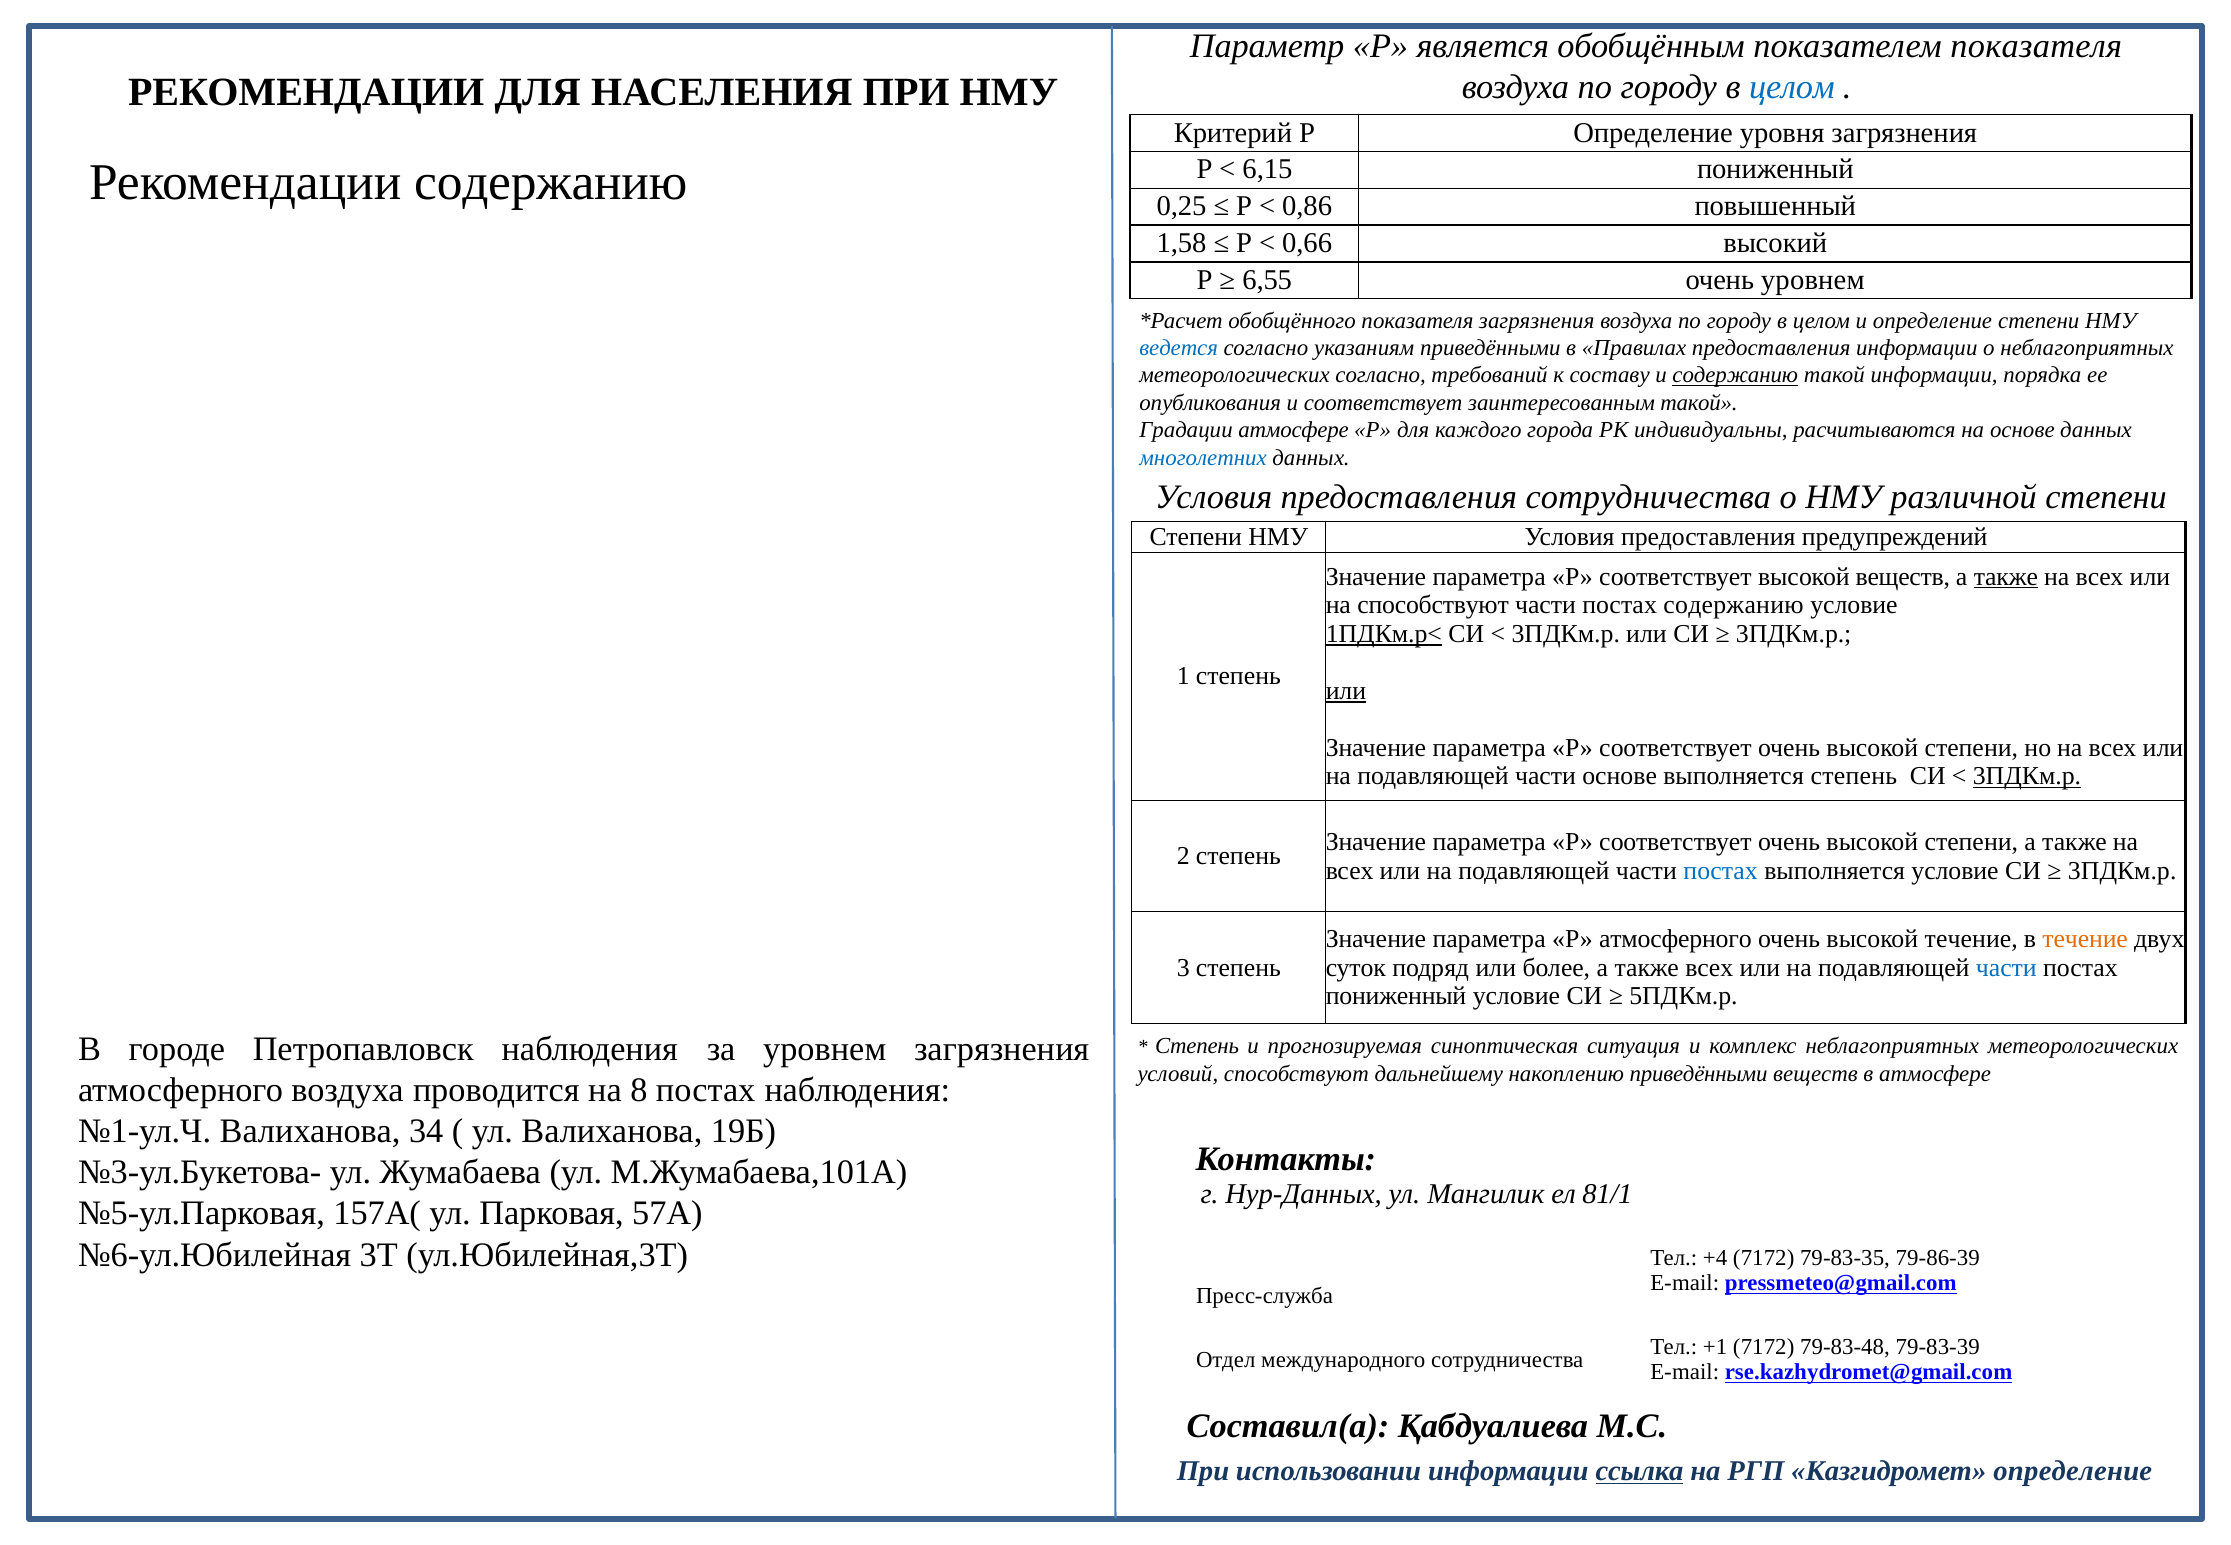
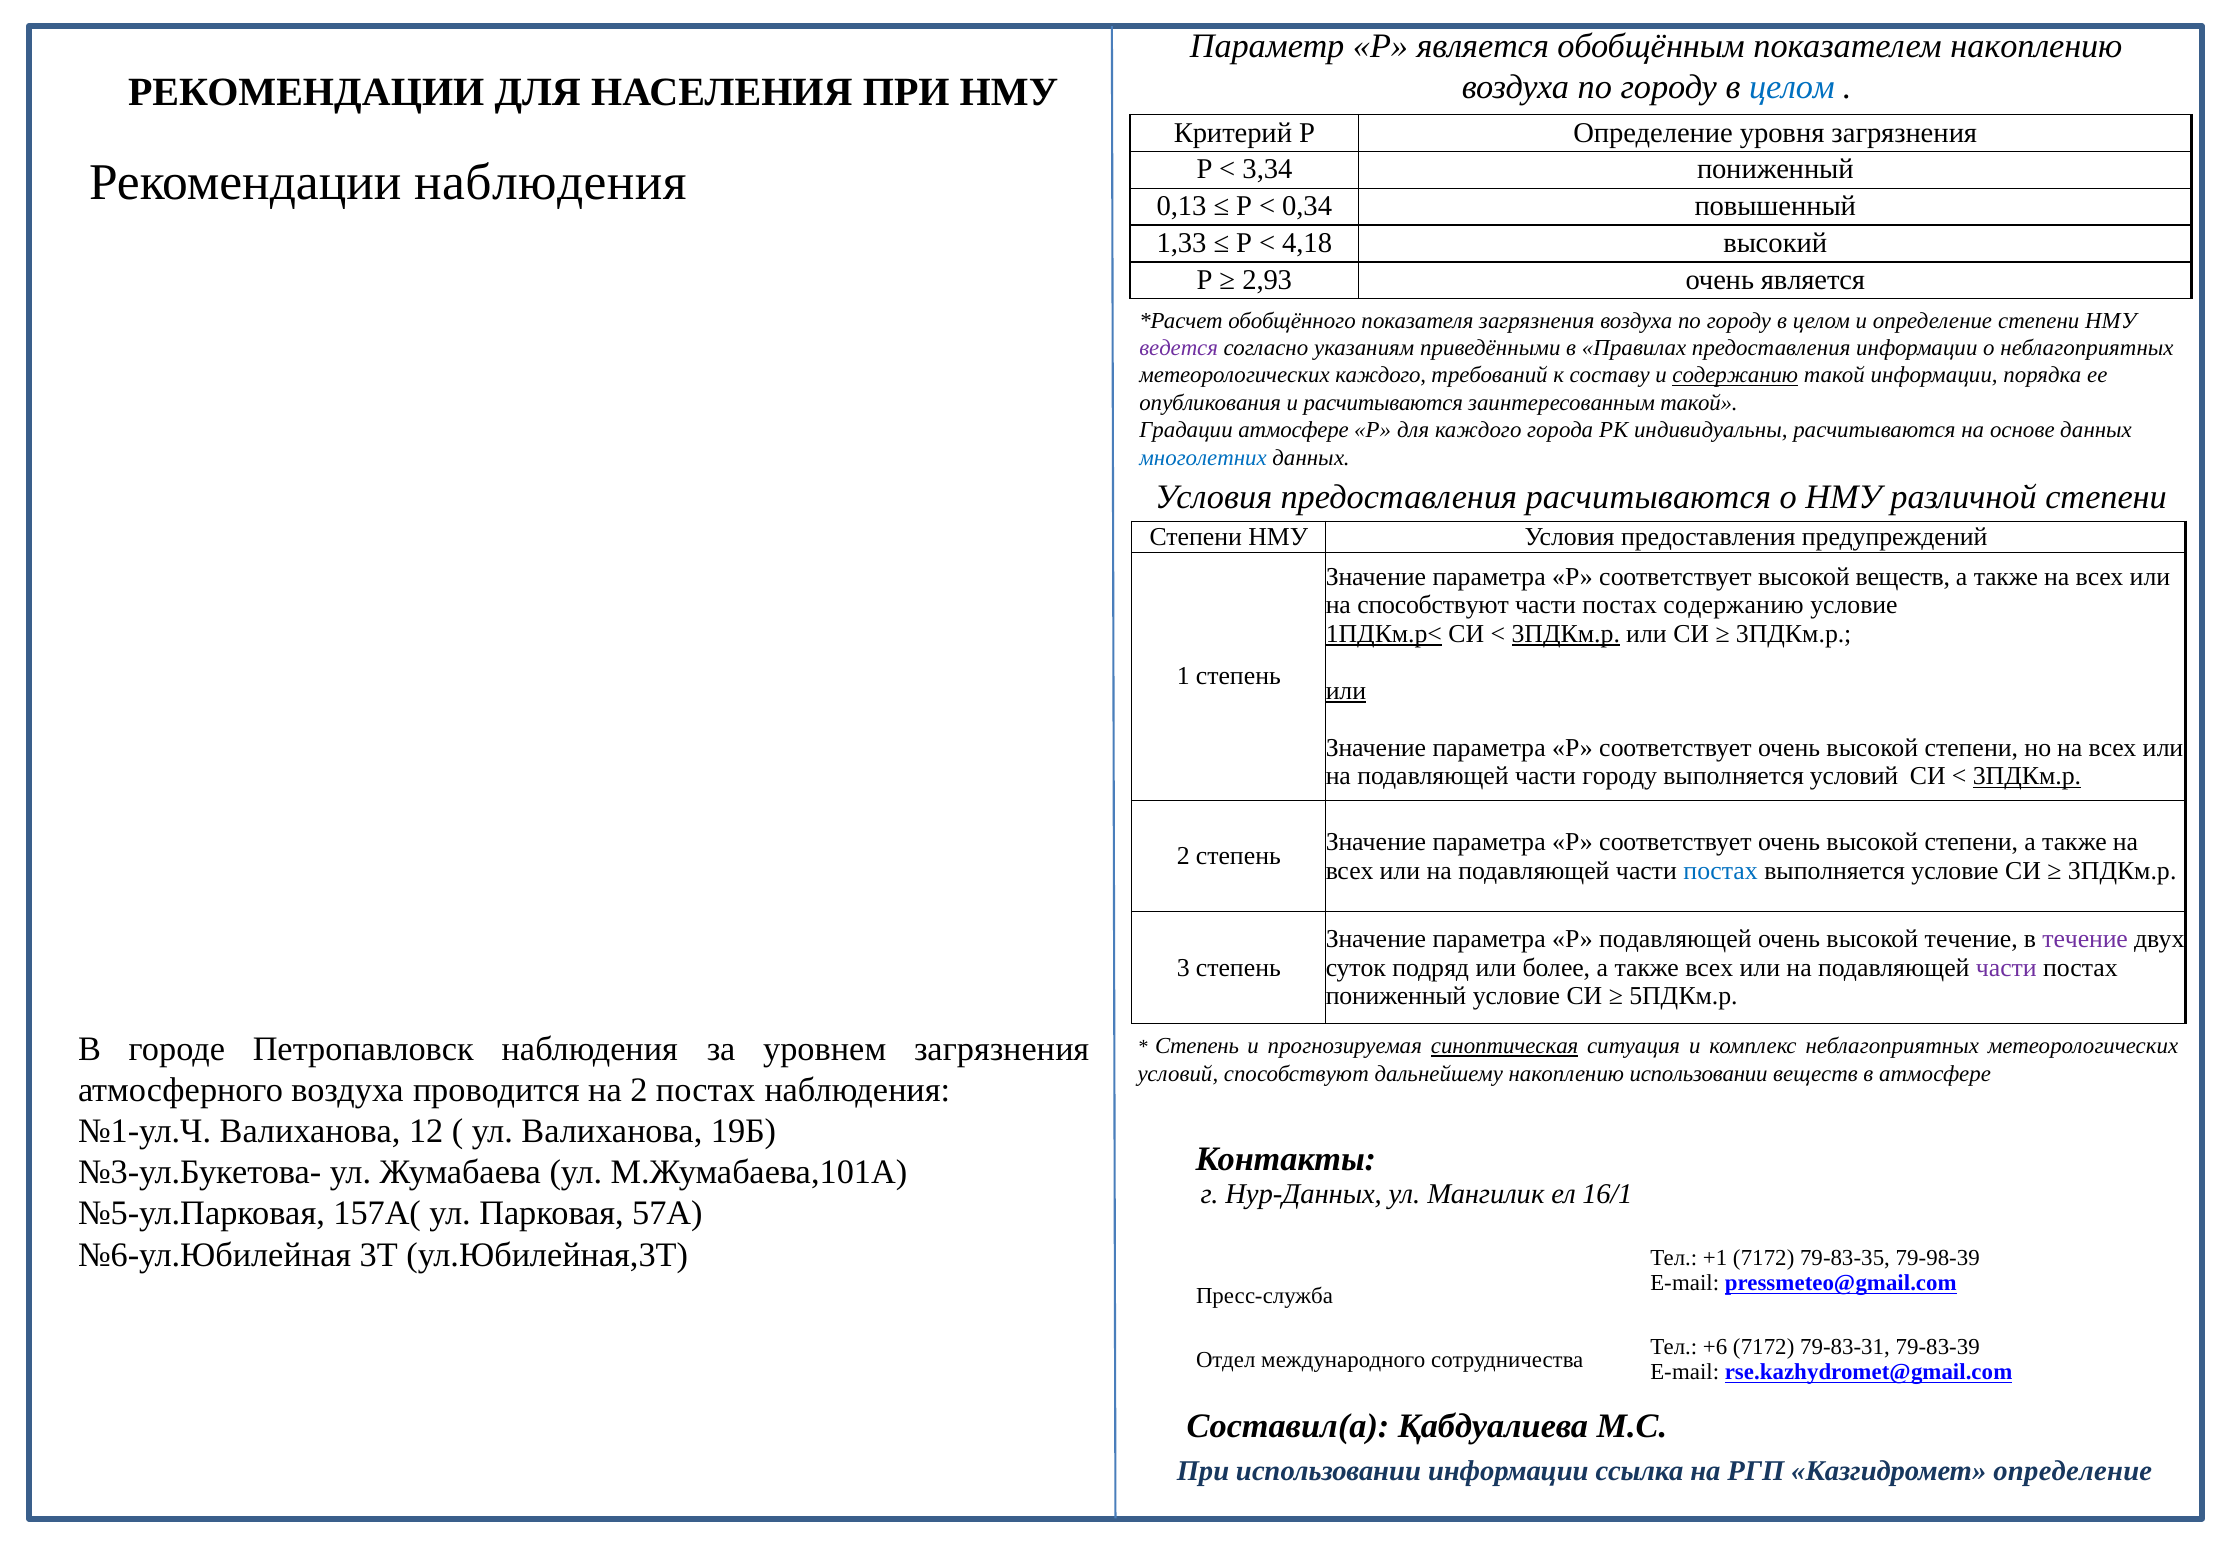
показателем показателя: показателя -> накоплению (2036, 46)
6,15: 6,15 -> 3,34 (1267, 169)
Рекомендации содержанию: содержанию -> наблюдения (550, 183)
0,25: 0,25 -> 0,13 (1181, 206)
0,86: 0,86 -> 0,34 (1307, 206)
1,58: 1,58 -> 1,33 (1181, 243)
0,66: 0,66 -> 4,18 (1307, 243)
6,55: 6,55 -> 2,93 (1267, 280)
очень уровнем: уровнем -> является (1813, 280)
ведется colour: blue -> purple (1179, 348)
метеорологических согласно: согласно -> каждого (1381, 375)
и соответствует: соответствует -> расчитываются (1383, 403)
предоставления сотрудничества: сотрудничества -> расчитываются (1648, 497)
также underline: present -> none (2006, 576)
3ПДКм.р underline: none -> present (1566, 633)
части основе: основе -> городу (1620, 776)
выполняется степень: степень -> условий (1854, 776)
Р атмосферного: атмосферного -> подавляющей (1675, 939)
течение colour: orange -> purple (2085, 939)
части colour: blue -> purple (2006, 968)
синоптическая underline: none -> present (1505, 1046)
накоплению приведёнными: приведёнными -> использовании (1699, 1073)
на 8: 8 -> 2 (639, 1090)
34: 34 -> 12 (426, 1131)
81/1: 81/1 -> 16/1 (1607, 1194)
+4: +4 -> +1 (1715, 1257)
79-86-39: 79-86-39 -> 79-98-39 (1938, 1257)
+1: +1 -> +6 (1715, 1347)
79-83-48: 79-83-48 -> 79-83-31 (1845, 1347)
ссылка underline: present -> none (1640, 1471)
